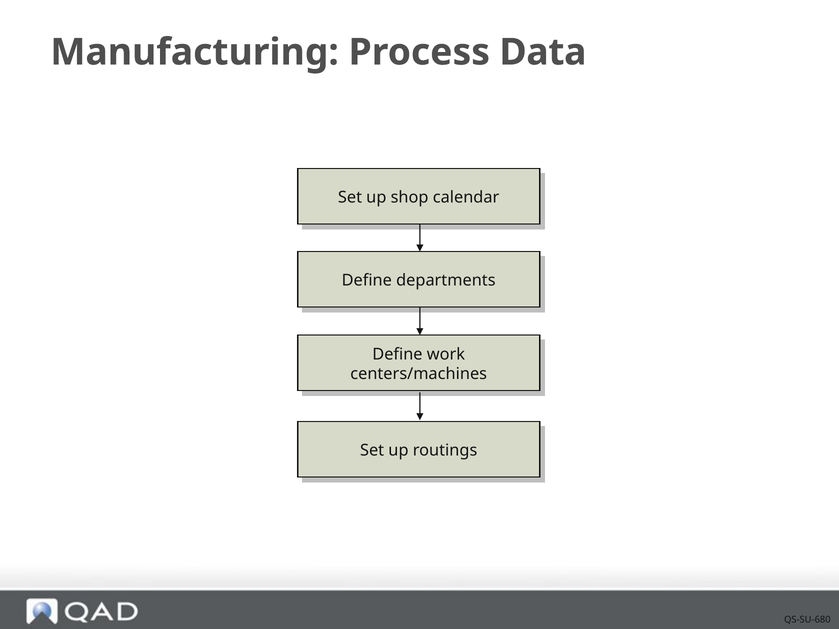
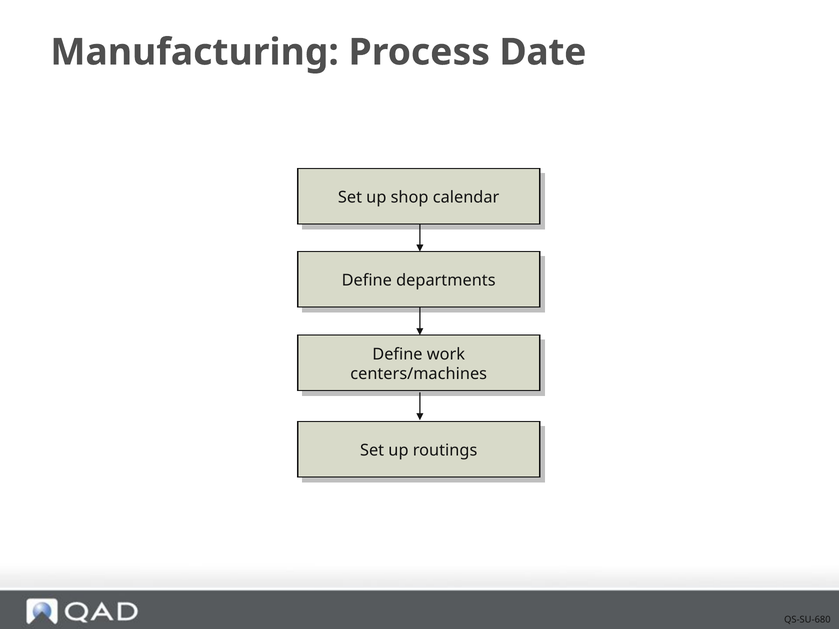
Data: Data -> Date (543, 52)
